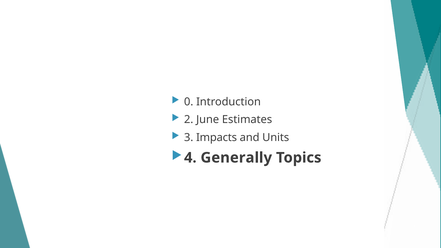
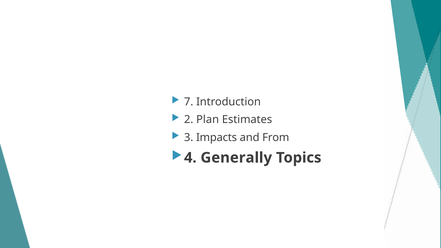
0: 0 -> 7 (189, 102)
June: June -> Plan (208, 120)
Units: Units -> From (276, 137)
